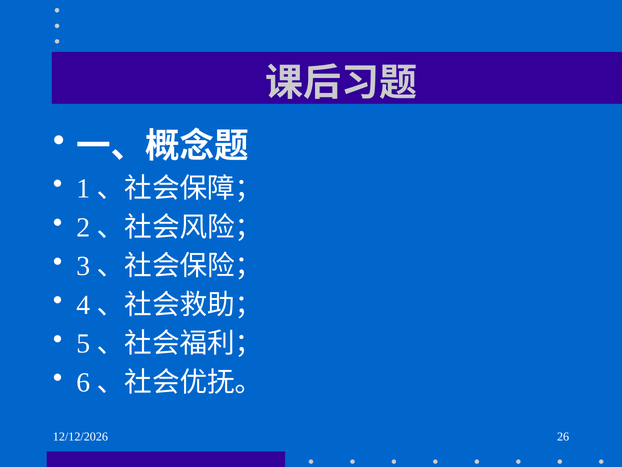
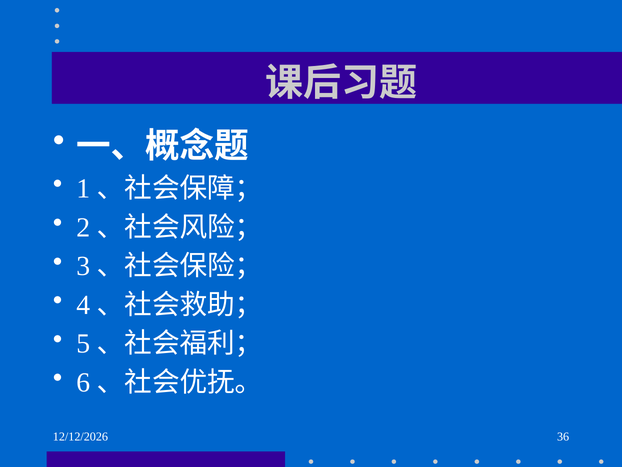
26: 26 -> 36 (563, 436)
